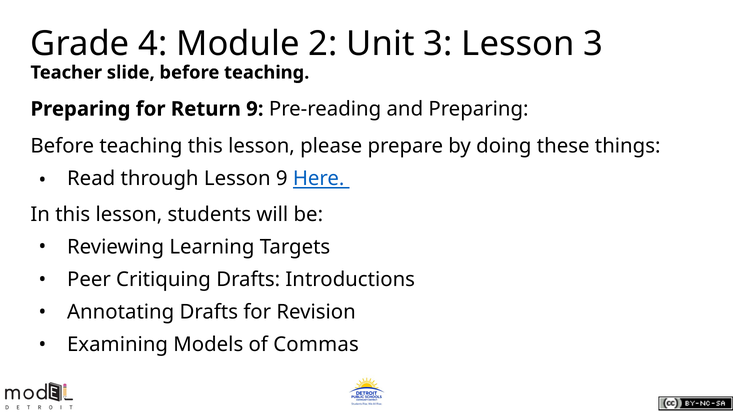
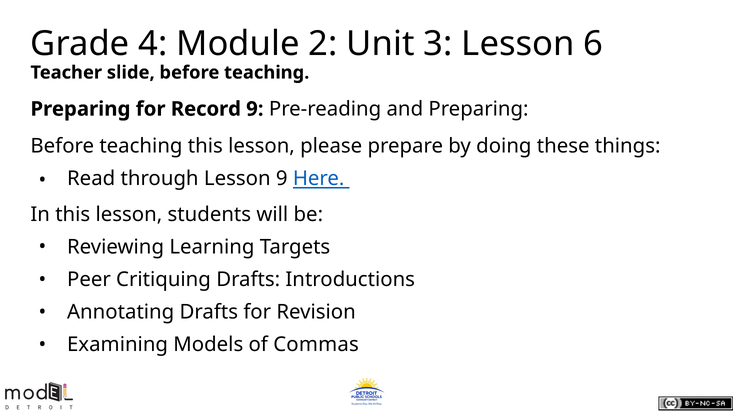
Lesson 3: 3 -> 6 (593, 44)
Return: Return -> Record (206, 109)
